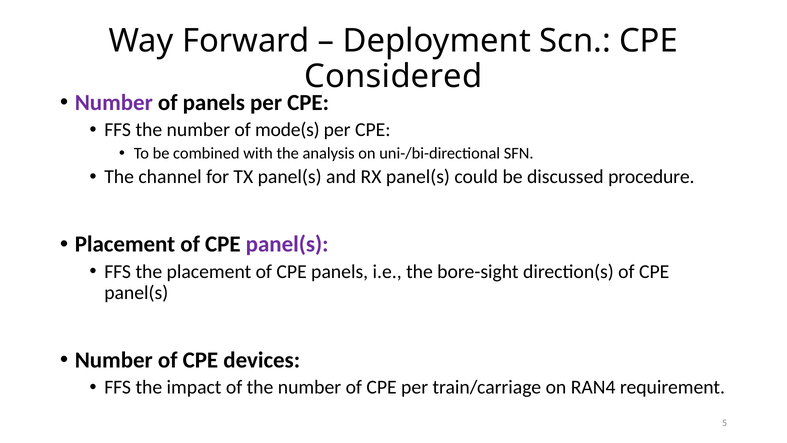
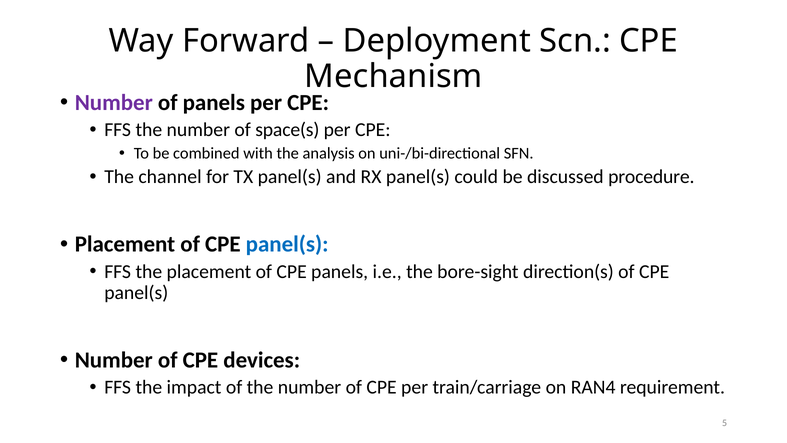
Considered: Considered -> Mechanism (393, 76)
mode(s: mode(s -> space(s (287, 130)
panel(s colour: purple -> blue (287, 244)
